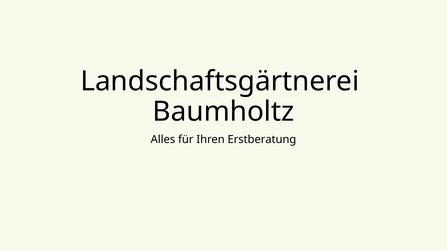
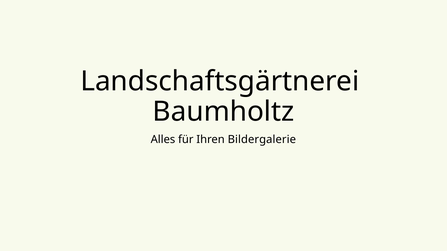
Erstberatung: Erstberatung -> Bildergalerie (262, 140)
